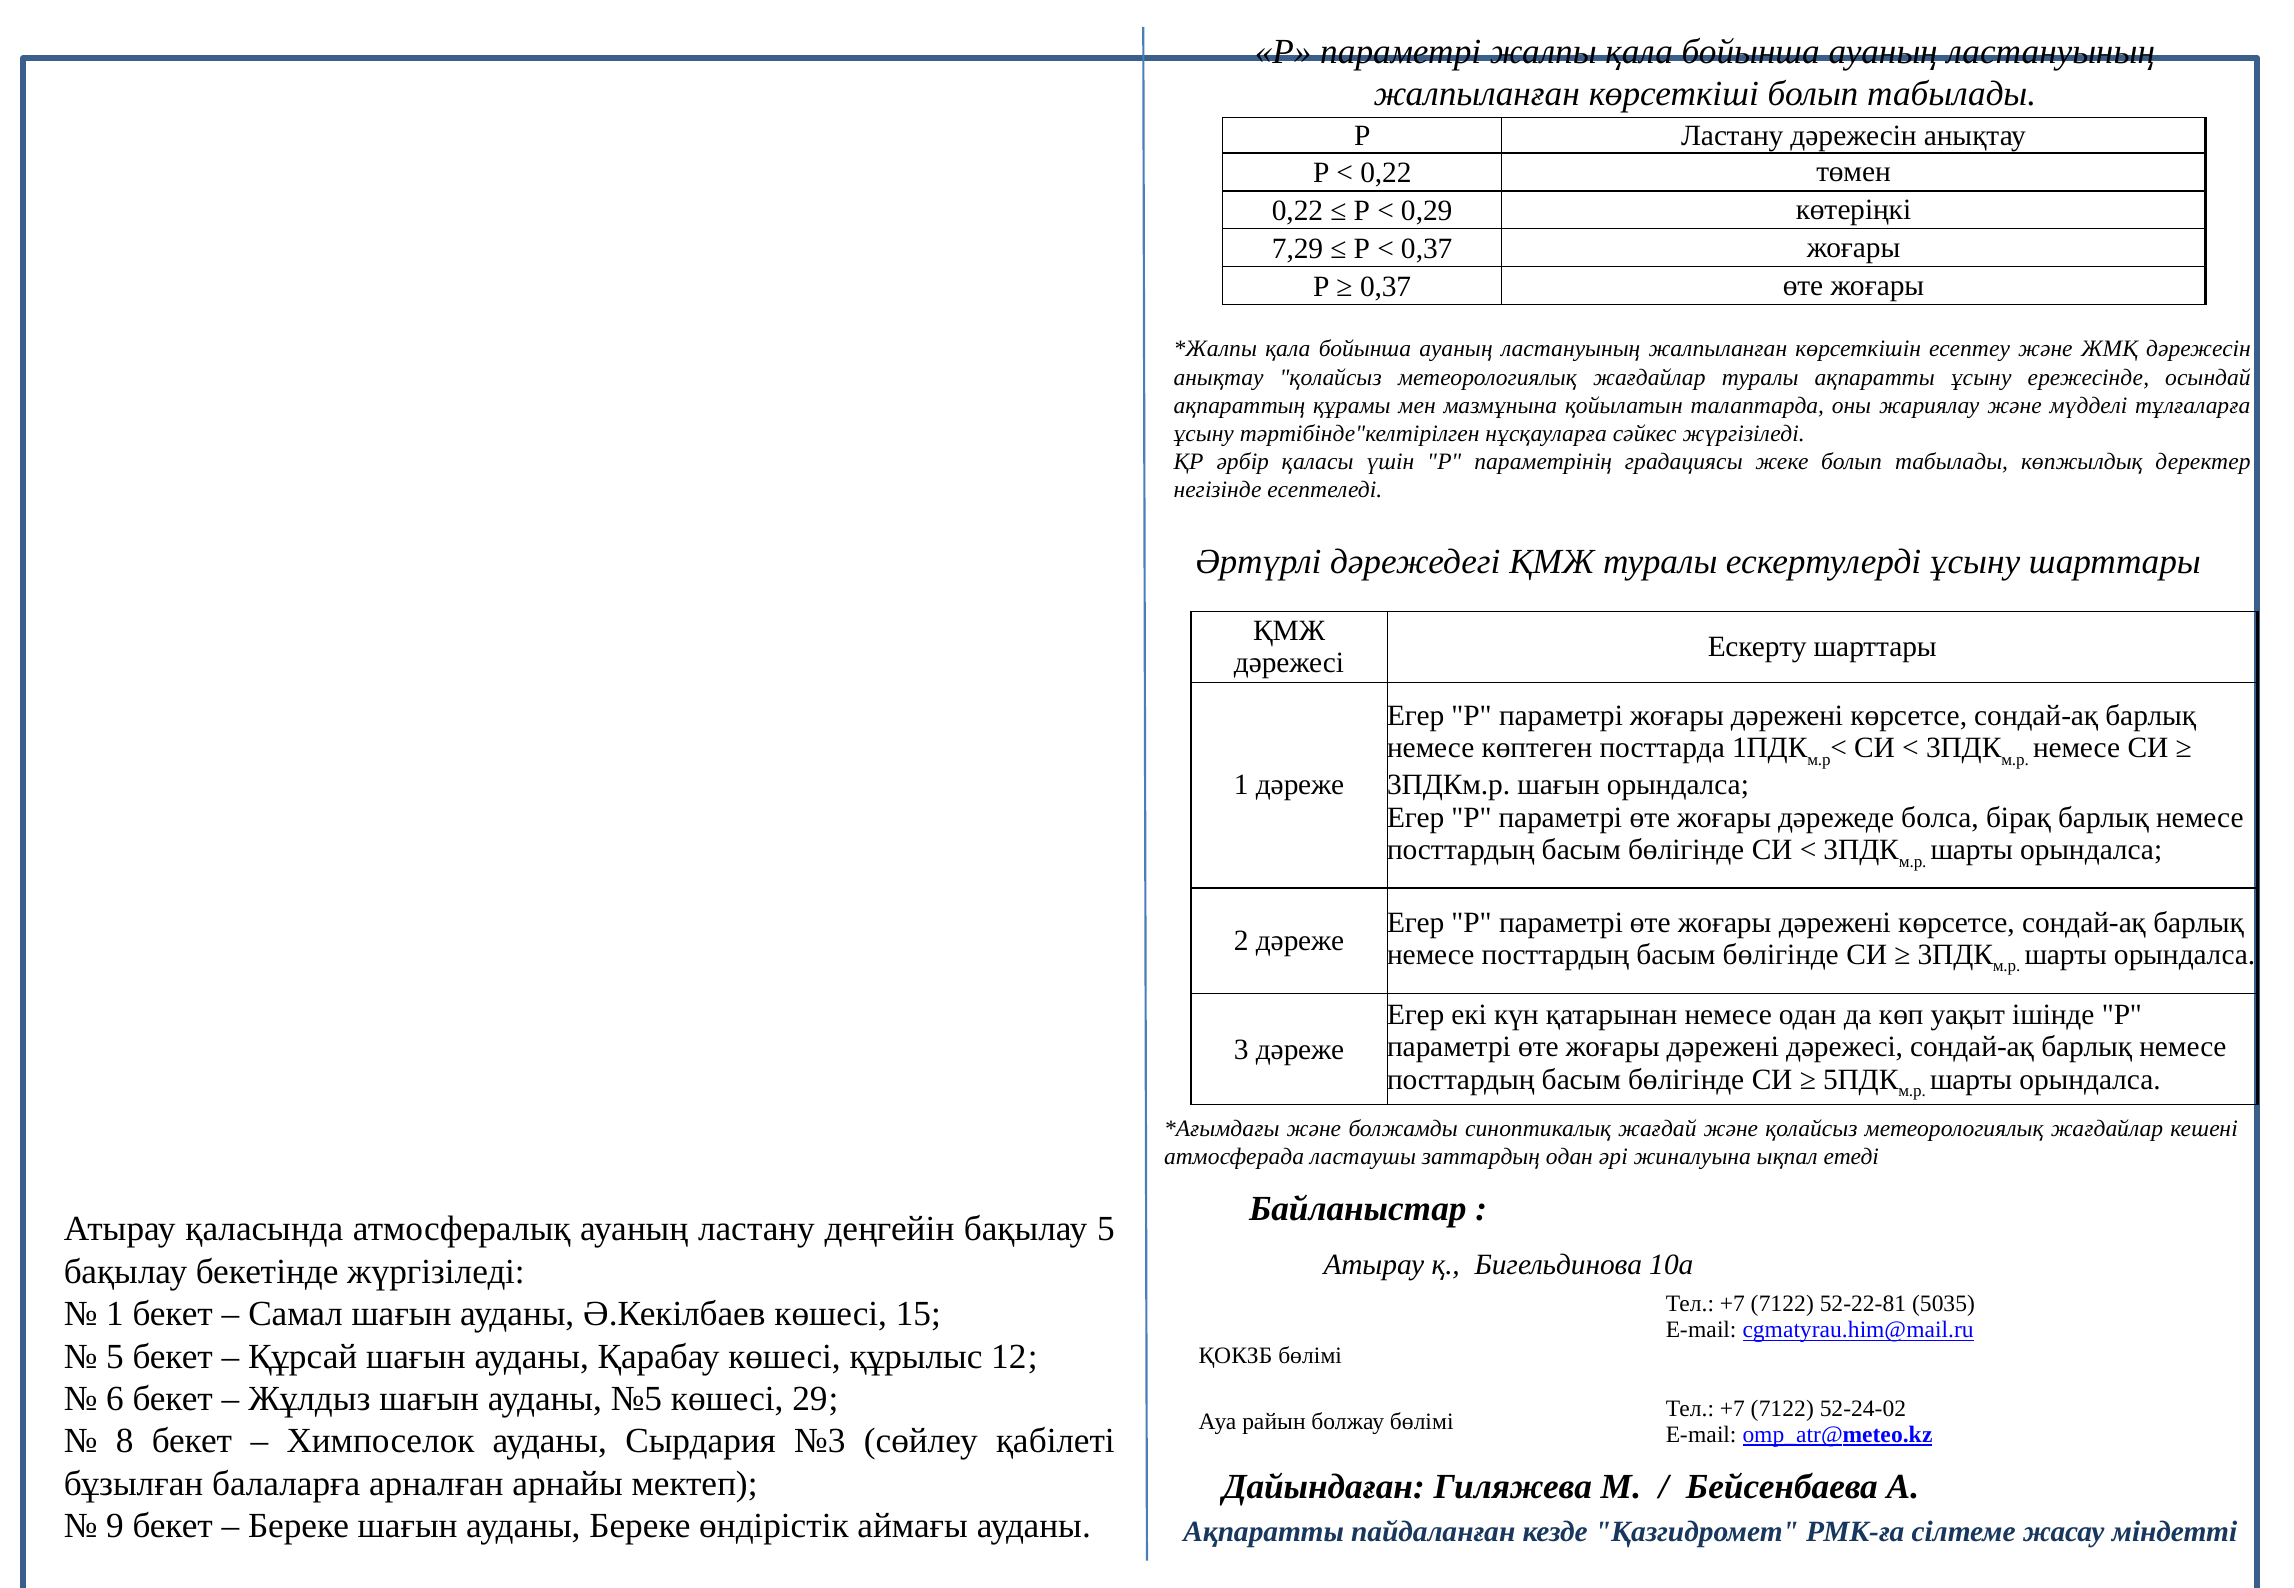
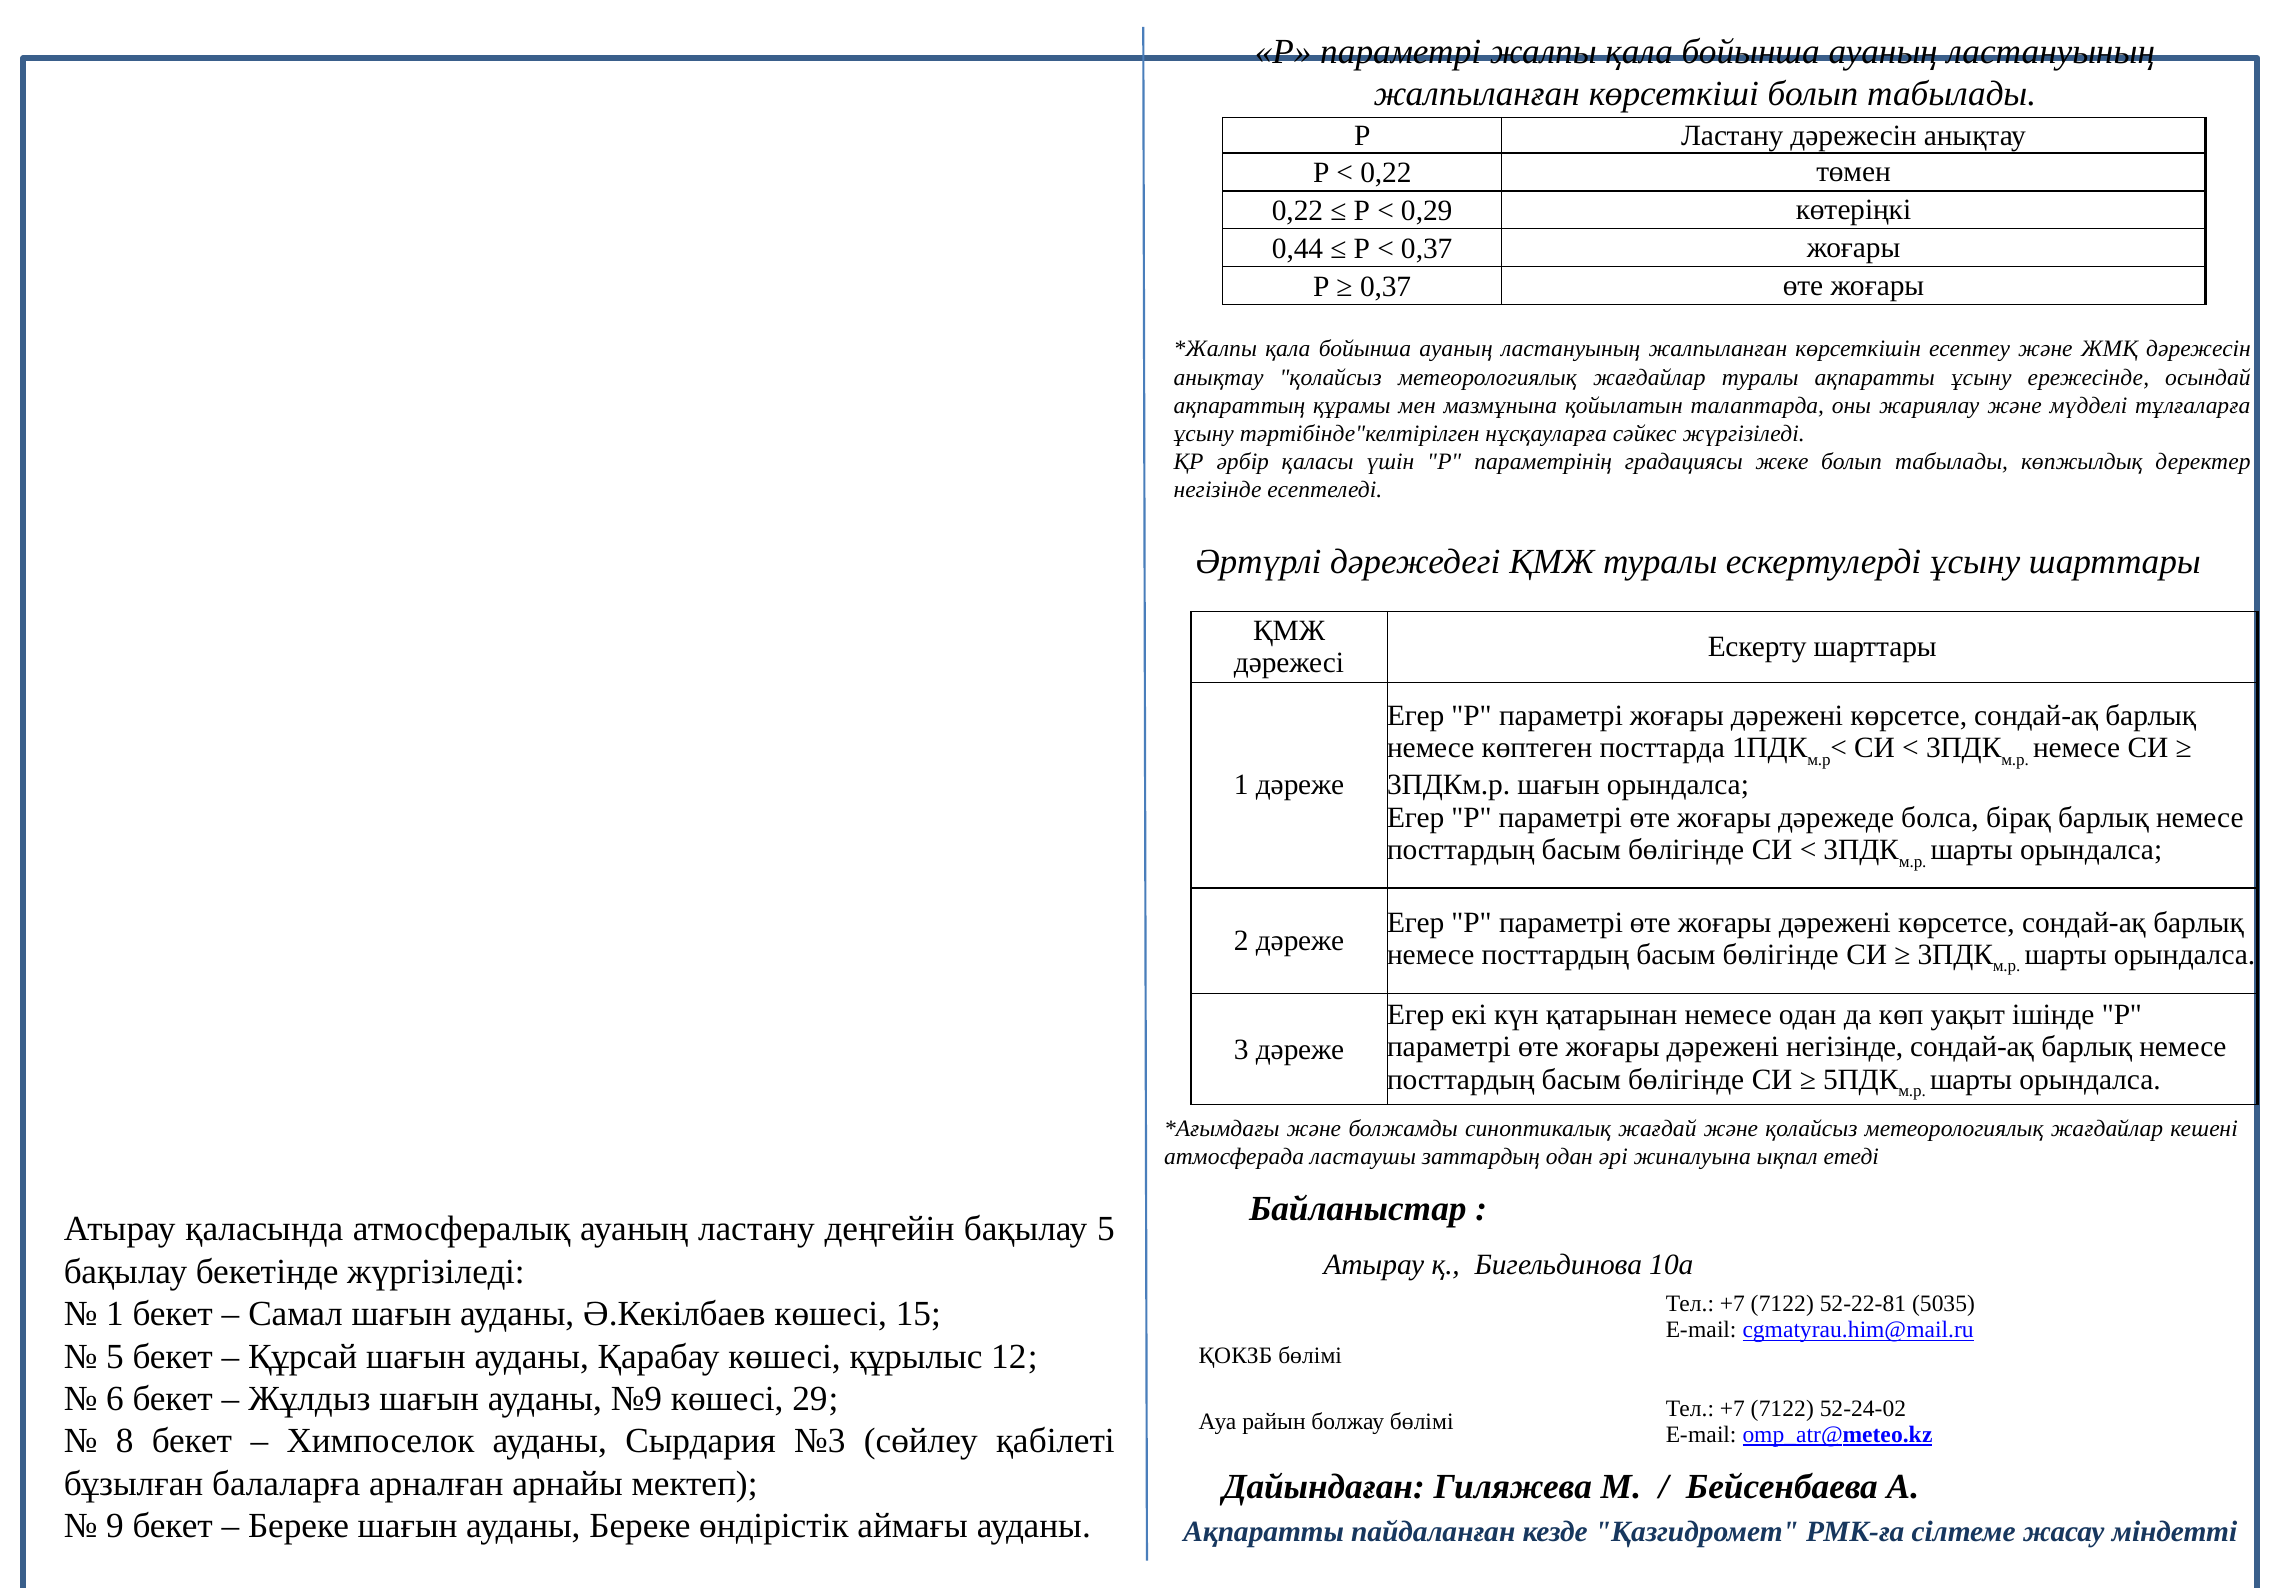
7,29: 7,29 -> 0,44 (1298, 249)
дәрежені дәрежесі: дәрежесі -> негізінде (1845, 1047)
№5: №5 -> №9 (636, 1399)
